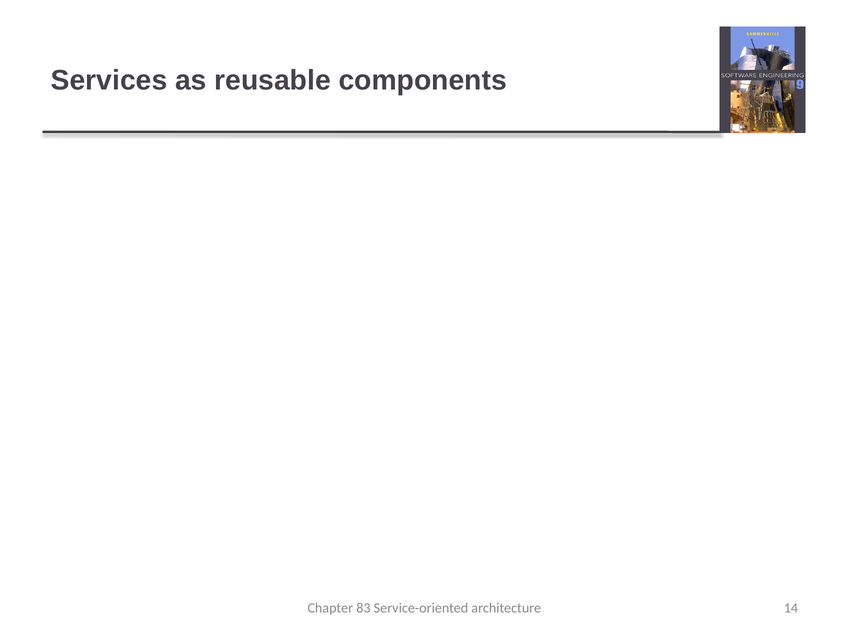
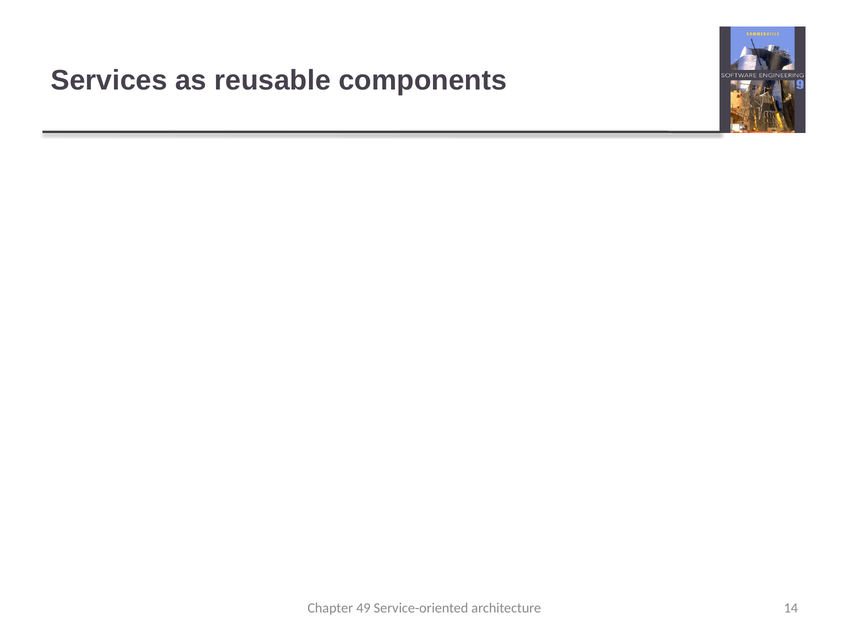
83: 83 -> 49 (363, 608)
